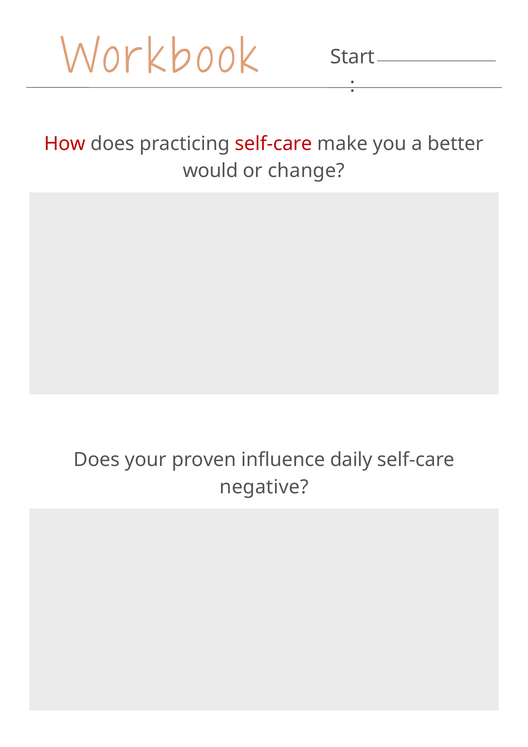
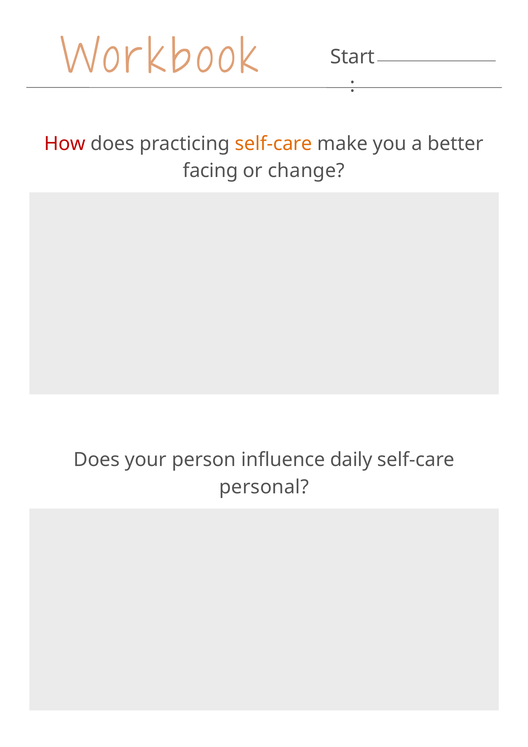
self-care colour: red -> orange (274, 144)
would: would -> facing (210, 171)
proven: proven -> person (204, 460)
negative: negative -> personal (264, 487)
